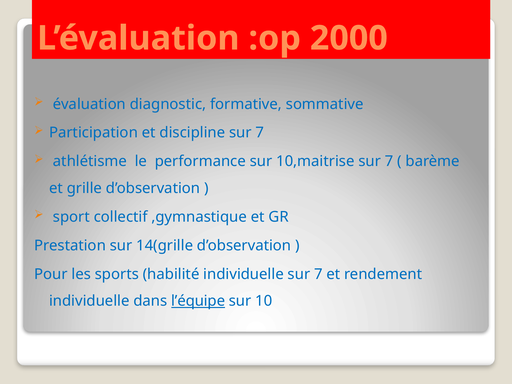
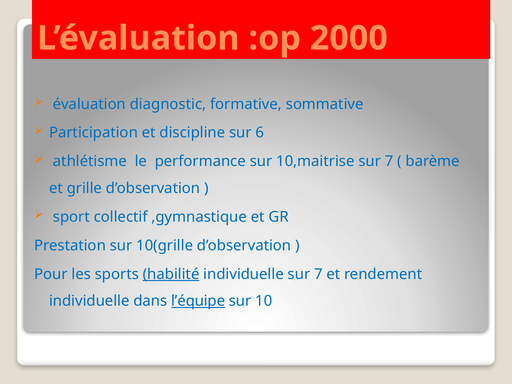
discipline sur 7: 7 -> 6 (260, 133)
14(grille: 14(grille -> 10(grille (165, 246)
habilité underline: none -> present (171, 274)
